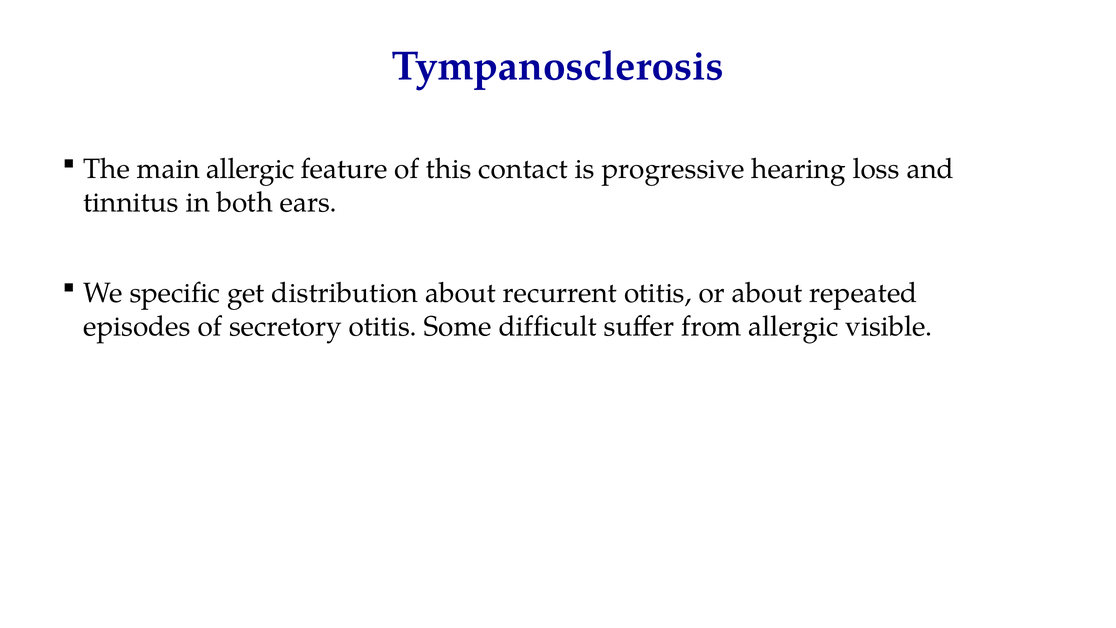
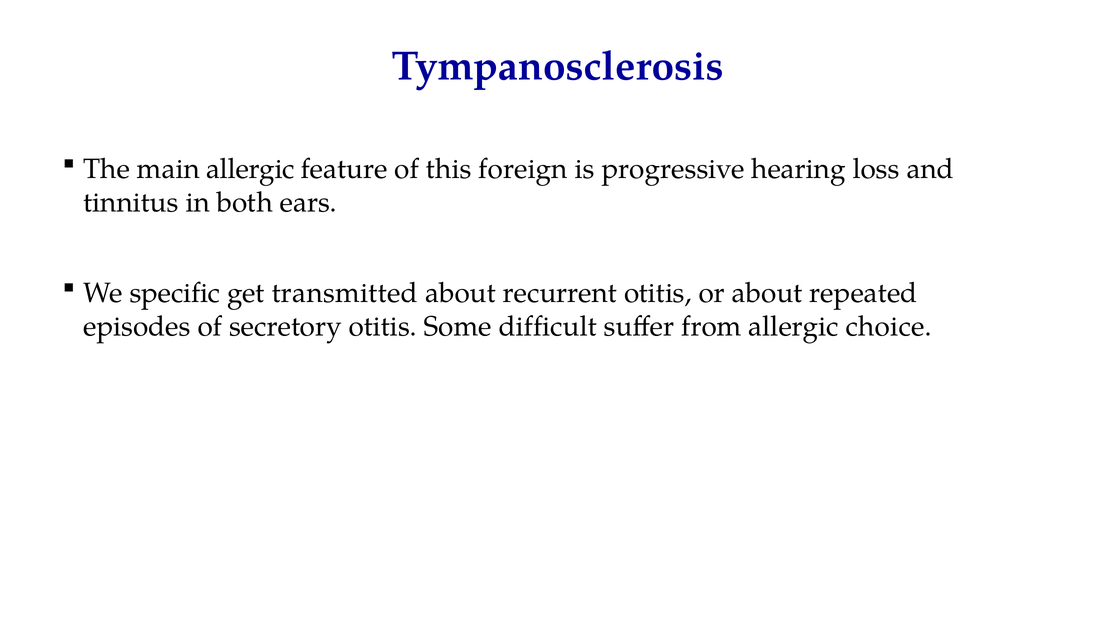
contact: contact -> foreign (523, 169)
distribution: distribution -> transmitted (345, 293)
visible: visible -> choice (889, 326)
